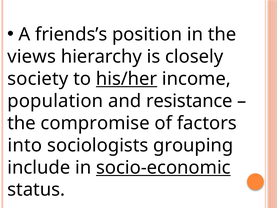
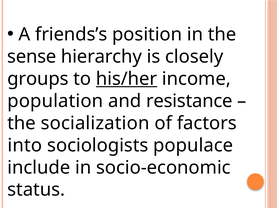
views: views -> sense (32, 57)
society: society -> groups (38, 79)
compromise: compromise -> socialization (95, 123)
grouping: grouping -> populace (193, 145)
socio-economic underline: present -> none (163, 167)
